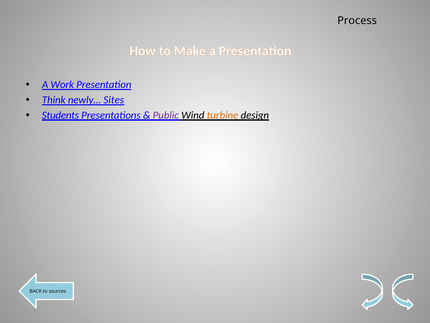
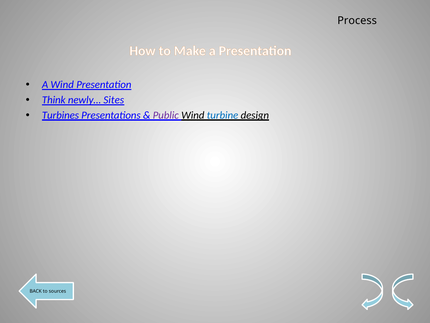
A Work: Work -> Wind (62, 85)
Students: Students -> Turbines (60, 115)
turbine colour: orange -> blue (223, 115)
